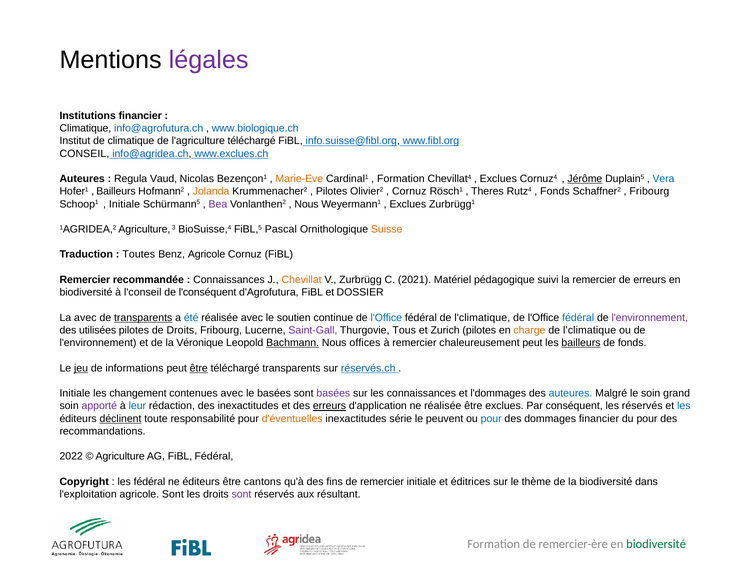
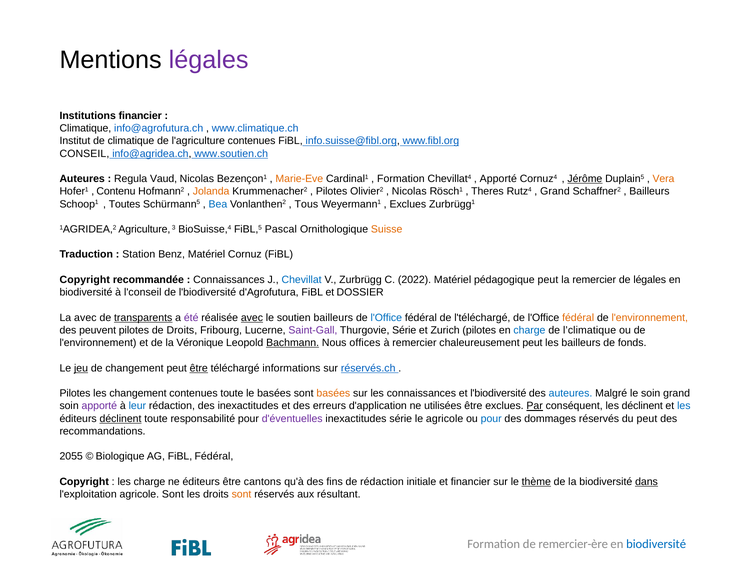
www.biologique.ch: www.biologique.ch -> www.climatique.ch (255, 128)
l'agriculture téléchargé: téléchargé -> contenues (252, 141)
www.exclues.ch: www.exclues.ch -> www.soutien.ch (231, 154)
Exclues: Exclues -> Apporté (498, 179)
Vera colour: blue -> orange (664, 179)
Bailleurs: Bailleurs -> Contenu (116, 191)
Cornuz: Cornuz -> Nicolas (409, 191)
Fonds: Fonds -> Grand (555, 191)
Fribourg: Fribourg -> Bailleurs (649, 191)
Initiale: Initiale -> Toutes (125, 204)
Bea colour: purple -> blue (218, 204)
Nous: Nous -> Tous (306, 204)
Toutes: Toutes -> Station (139, 255)
Benz Agricole: Agricole -> Matériel (207, 255)
Remercier: Remercier -> Copyright (85, 280)
Chevillat colour: orange -> blue (302, 280)
2021: 2021 -> 2022 (415, 280)
pédagogique suivi: suivi -> peut (548, 280)
de erreurs: erreurs -> légales (650, 280)
de l'conséquent: l'conséquent -> l'biodiversité (208, 292)
été colour: blue -> purple (191, 318)
avec underline: none -> present (252, 318)
soutien continue: continue -> bailleurs (333, 318)
l'climatique: l'climatique -> l'téléchargé (482, 318)
fédéral colour: blue -> orange (578, 318)
l'environnement colour: purple -> orange (650, 318)
utilisées: utilisées -> peuvent (98, 330)
Thurgovie Tous: Tous -> Série (404, 330)
charge colour: orange -> blue (529, 330)
bailleurs underline: present -> none (581, 343)
de informations: informations -> changement (134, 368)
téléchargé transparents: transparents -> informations (291, 368)
Initiale: Initiale -> Pilotes (75, 393)
contenues avec: avec -> toute (232, 393)
basées colour: purple -> orange (333, 393)
et l'dommages: l'dommages -> l'biodiversité (498, 393)
erreurs underline: present -> none (329, 406)
ne réalisée: réalisée -> utilisées (443, 406)
Par underline: none -> present (535, 406)
les réservés: réservés -> déclinent (642, 406)
d'éventuelles colour: orange -> purple (292, 419)
le peuvent: peuvent -> agricole (445, 419)
dommages financier: financier -> réservés (599, 419)
du pour: pour -> peut (647, 419)
2022: 2022 -> 2055 (71, 456)
Agriculture: Agriculture -> Biologique (120, 456)
les fédéral: fédéral -> charge (149, 482)
de remercier: remercier -> rédaction (382, 482)
et éditrices: éditrices -> financier (471, 482)
thème underline: none -> present (536, 482)
dans underline: none -> present (646, 482)
sont colour: purple -> orange (242, 494)
biodiversité colour: green -> blue (656, 544)
